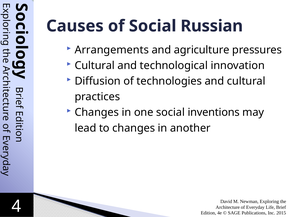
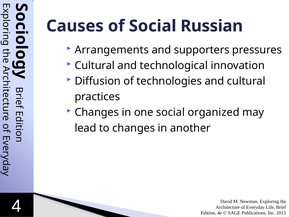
agriculture: agriculture -> supporters (202, 50)
inventions: inventions -> organized (214, 112)
